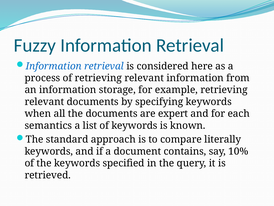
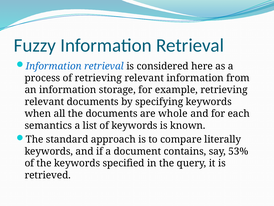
expert: expert -> whole (173, 113)
10%: 10% -> 53% (238, 151)
